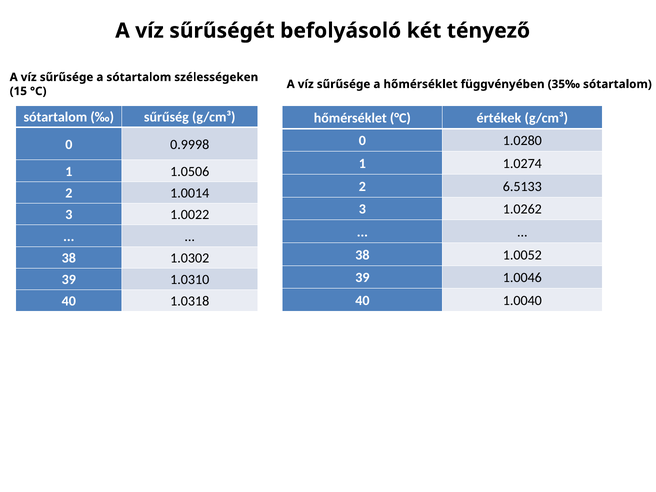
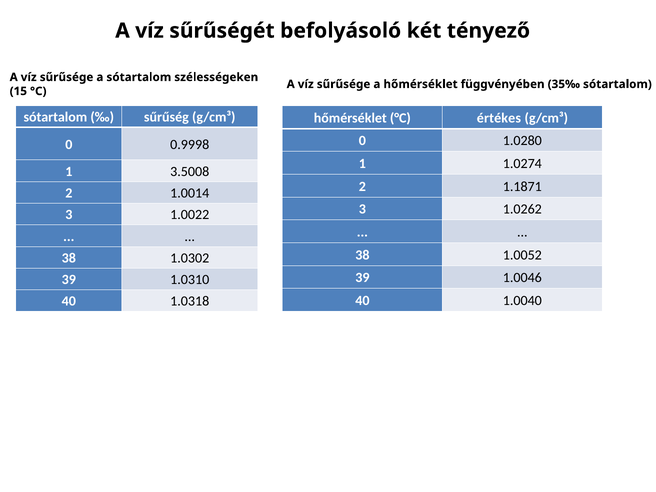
értékek: értékek -> értékes (499, 118)
1.0506: 1.0506 -> 3.5008 (190, 172)
6.5133: 6.5133 -> 1.1871 (522, 186)
